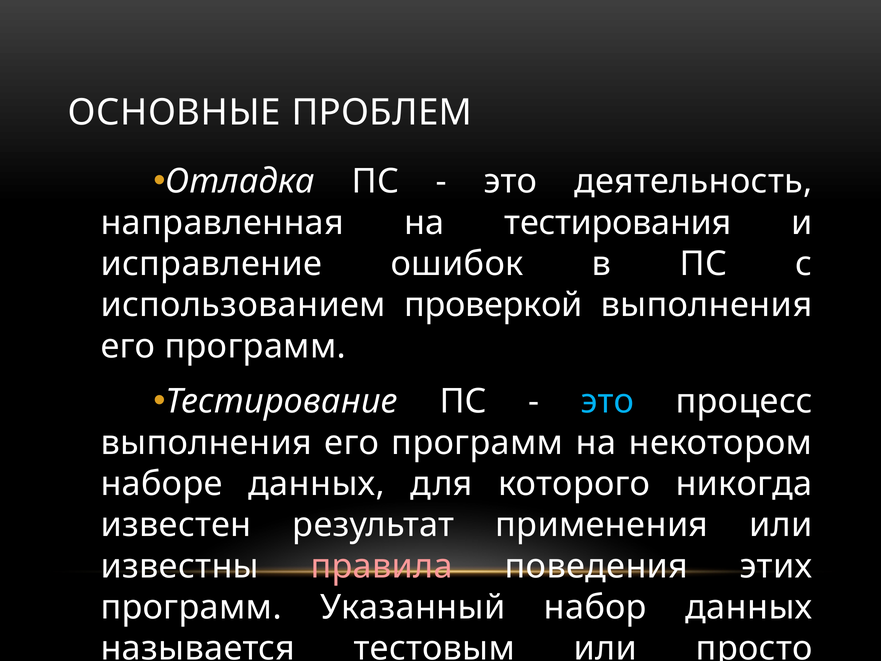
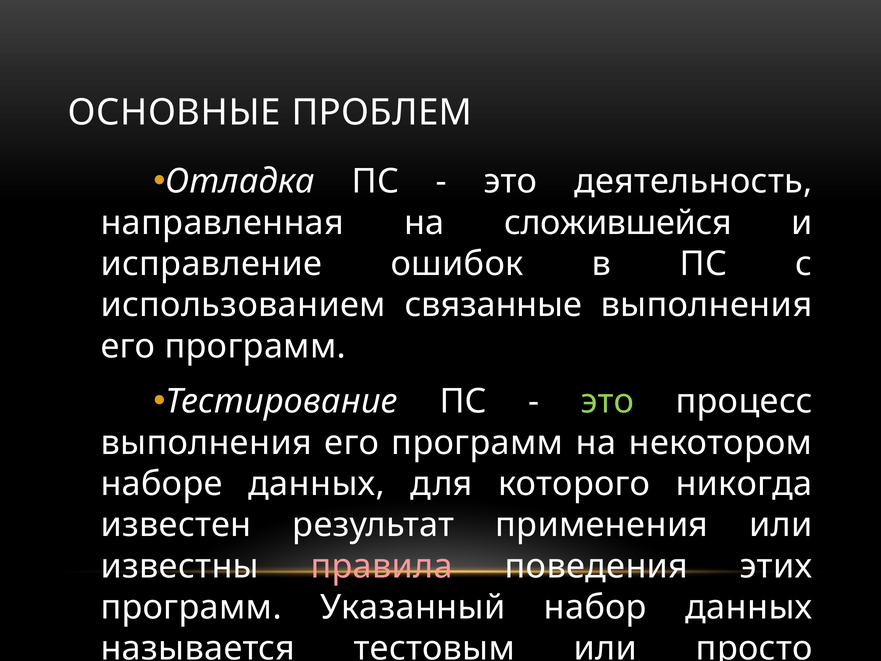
тестирования: тестирования -> сложившейся (618, 223)
проверкой: проверкой -> связанные (493, 305)
это colour: light blue -> light green (607, 401)
